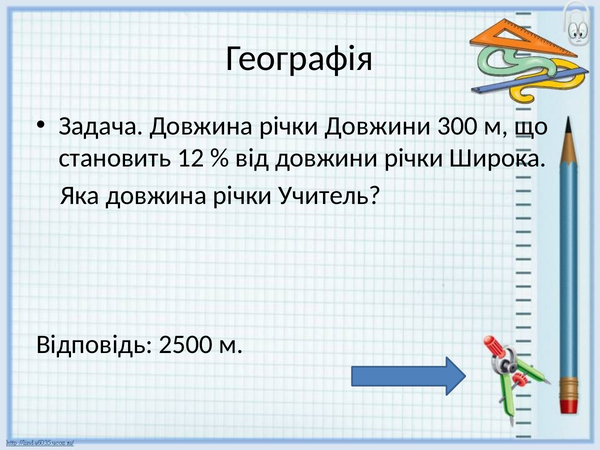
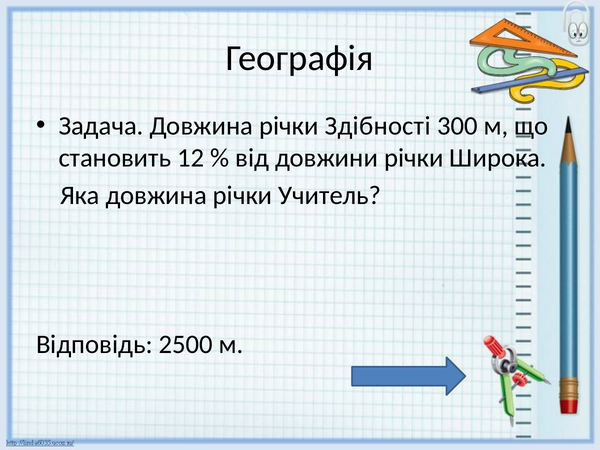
річки Довжини: Довжини -> Здібності (378, 126)
